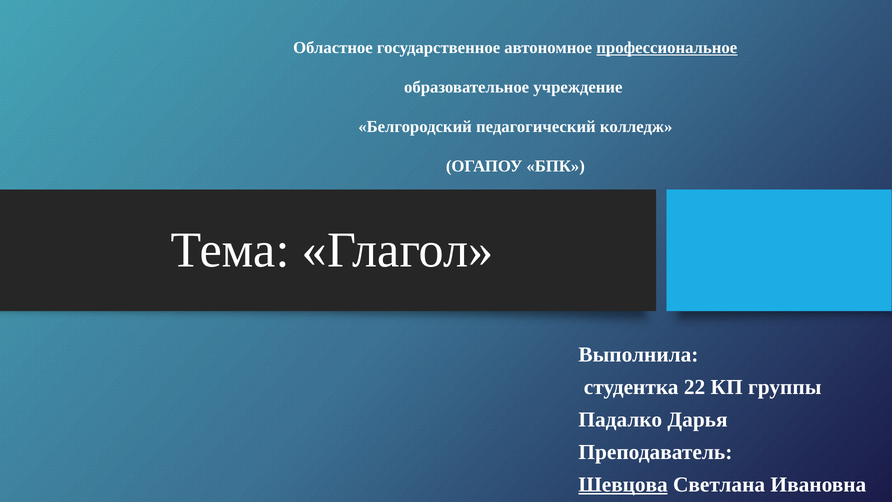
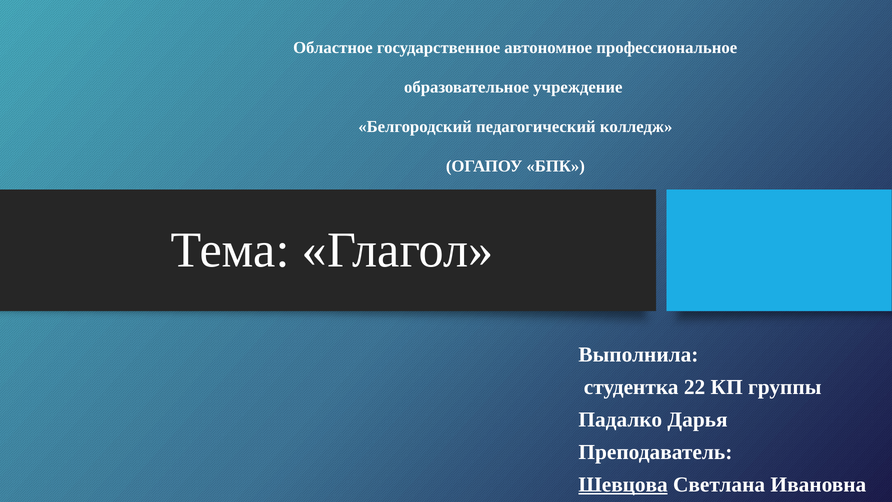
профессиональное underline: present -> none (667, 48)
